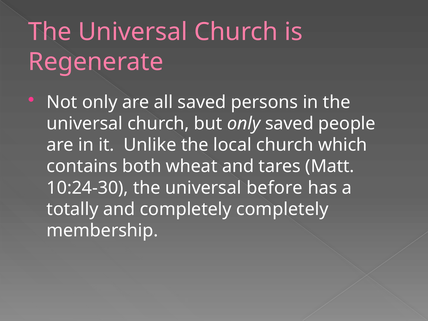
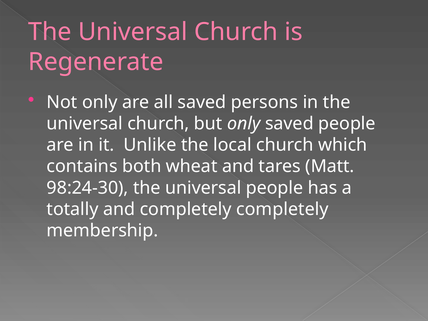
10:24-30: 10:24-30 -> 98:24-30 (88, 188)
universal before: before -> people (275, 188)
